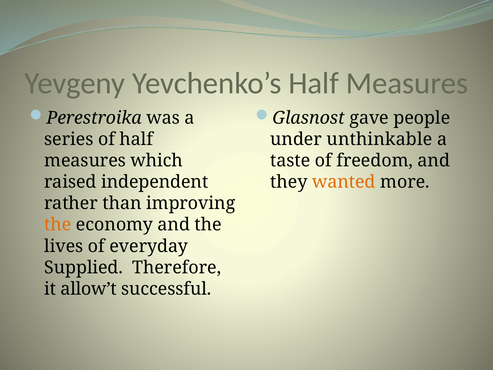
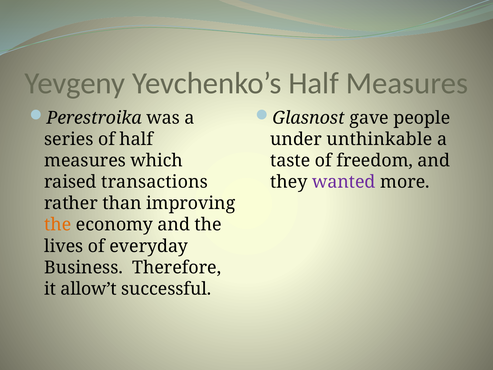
independent: independent -> transactions (155, 182)
wanted colour: orange -> purple (344, 182)
Supplied: Supplied -> Business (84, 267)
